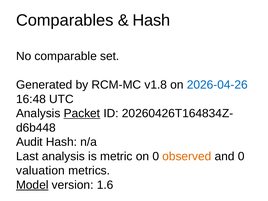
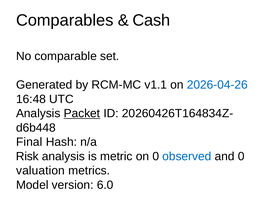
Hash: Hash -> Cash (151, 20)
v1.8: v1.8 -> v1.1 (156, 85)
Audit: Audit -> Final (29, 142)
Last: Last -> Risk (27, 156)
observed colour: orange -> blue (187, 156)
Model underline: present -> none (32, 185)
1.6: 1.6 -> 6.0 (105, 185)
